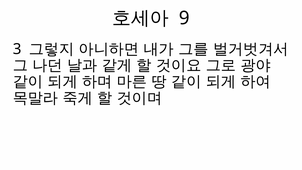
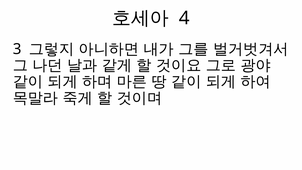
9: 9 -> 4 (184, 18)
